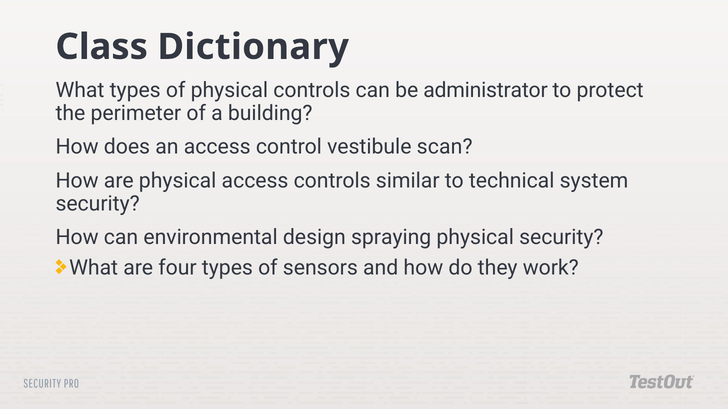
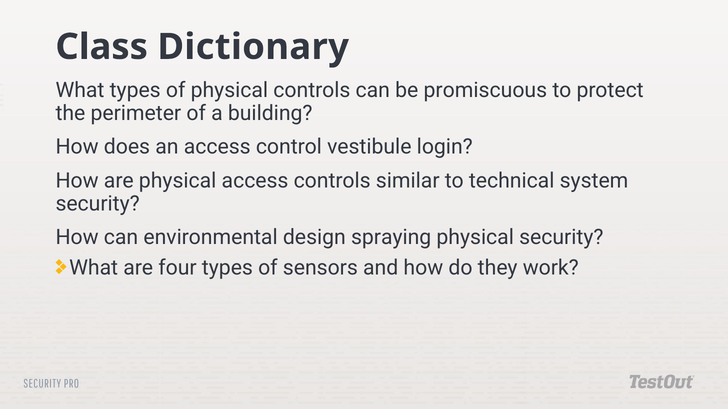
administrator: administrator -> promiscuous (485, 91)
scan: scan -> login (445, 147)
